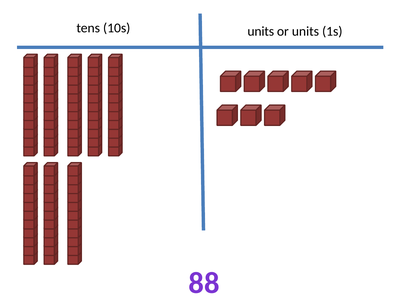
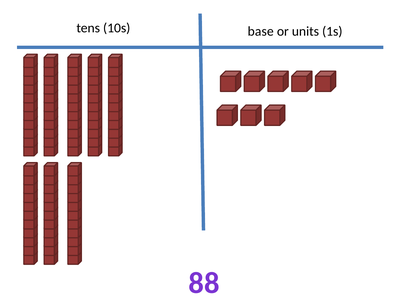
10s units: units -> base (261, 31)
